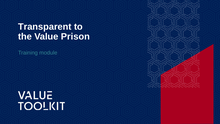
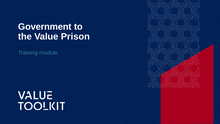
Transparent: Transparent -> Government (45, 27)
